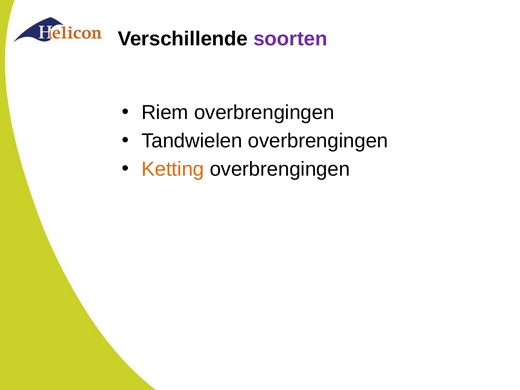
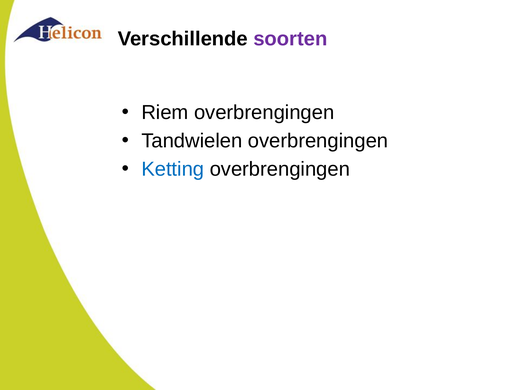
Ketting colour: orange -> blue (173, 169)
